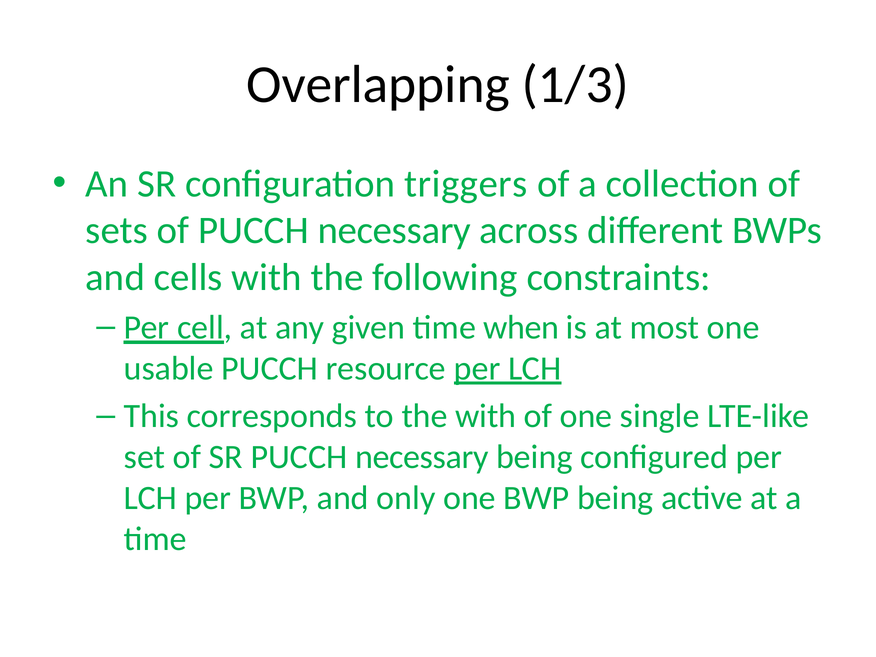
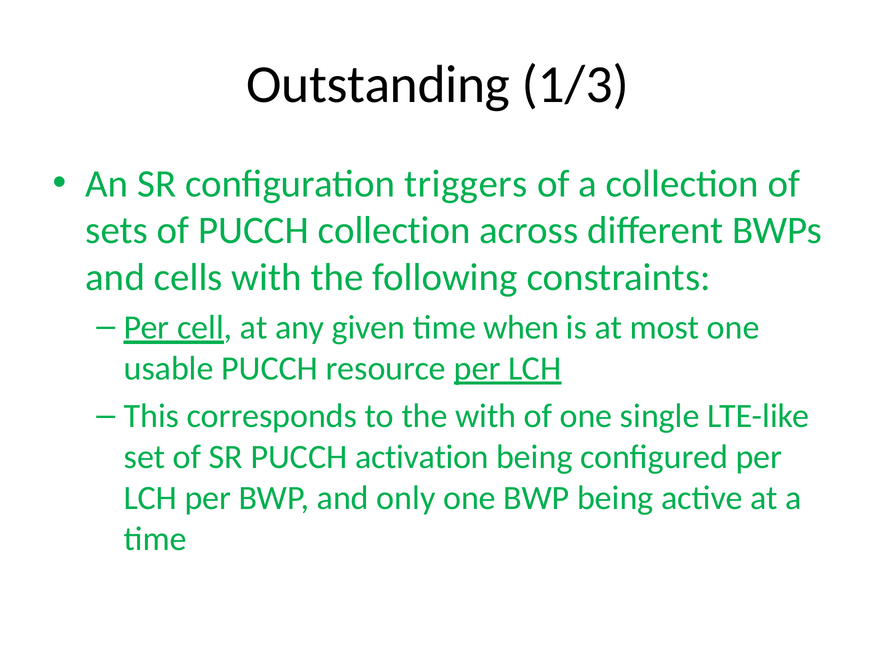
Overlapping: Overlapping -> Outstanding (378, 85)
of PUCCH necessary: necessary -> collection (394, 230)
SR PUCCH necessary: necessary -> activation (422, 457)
